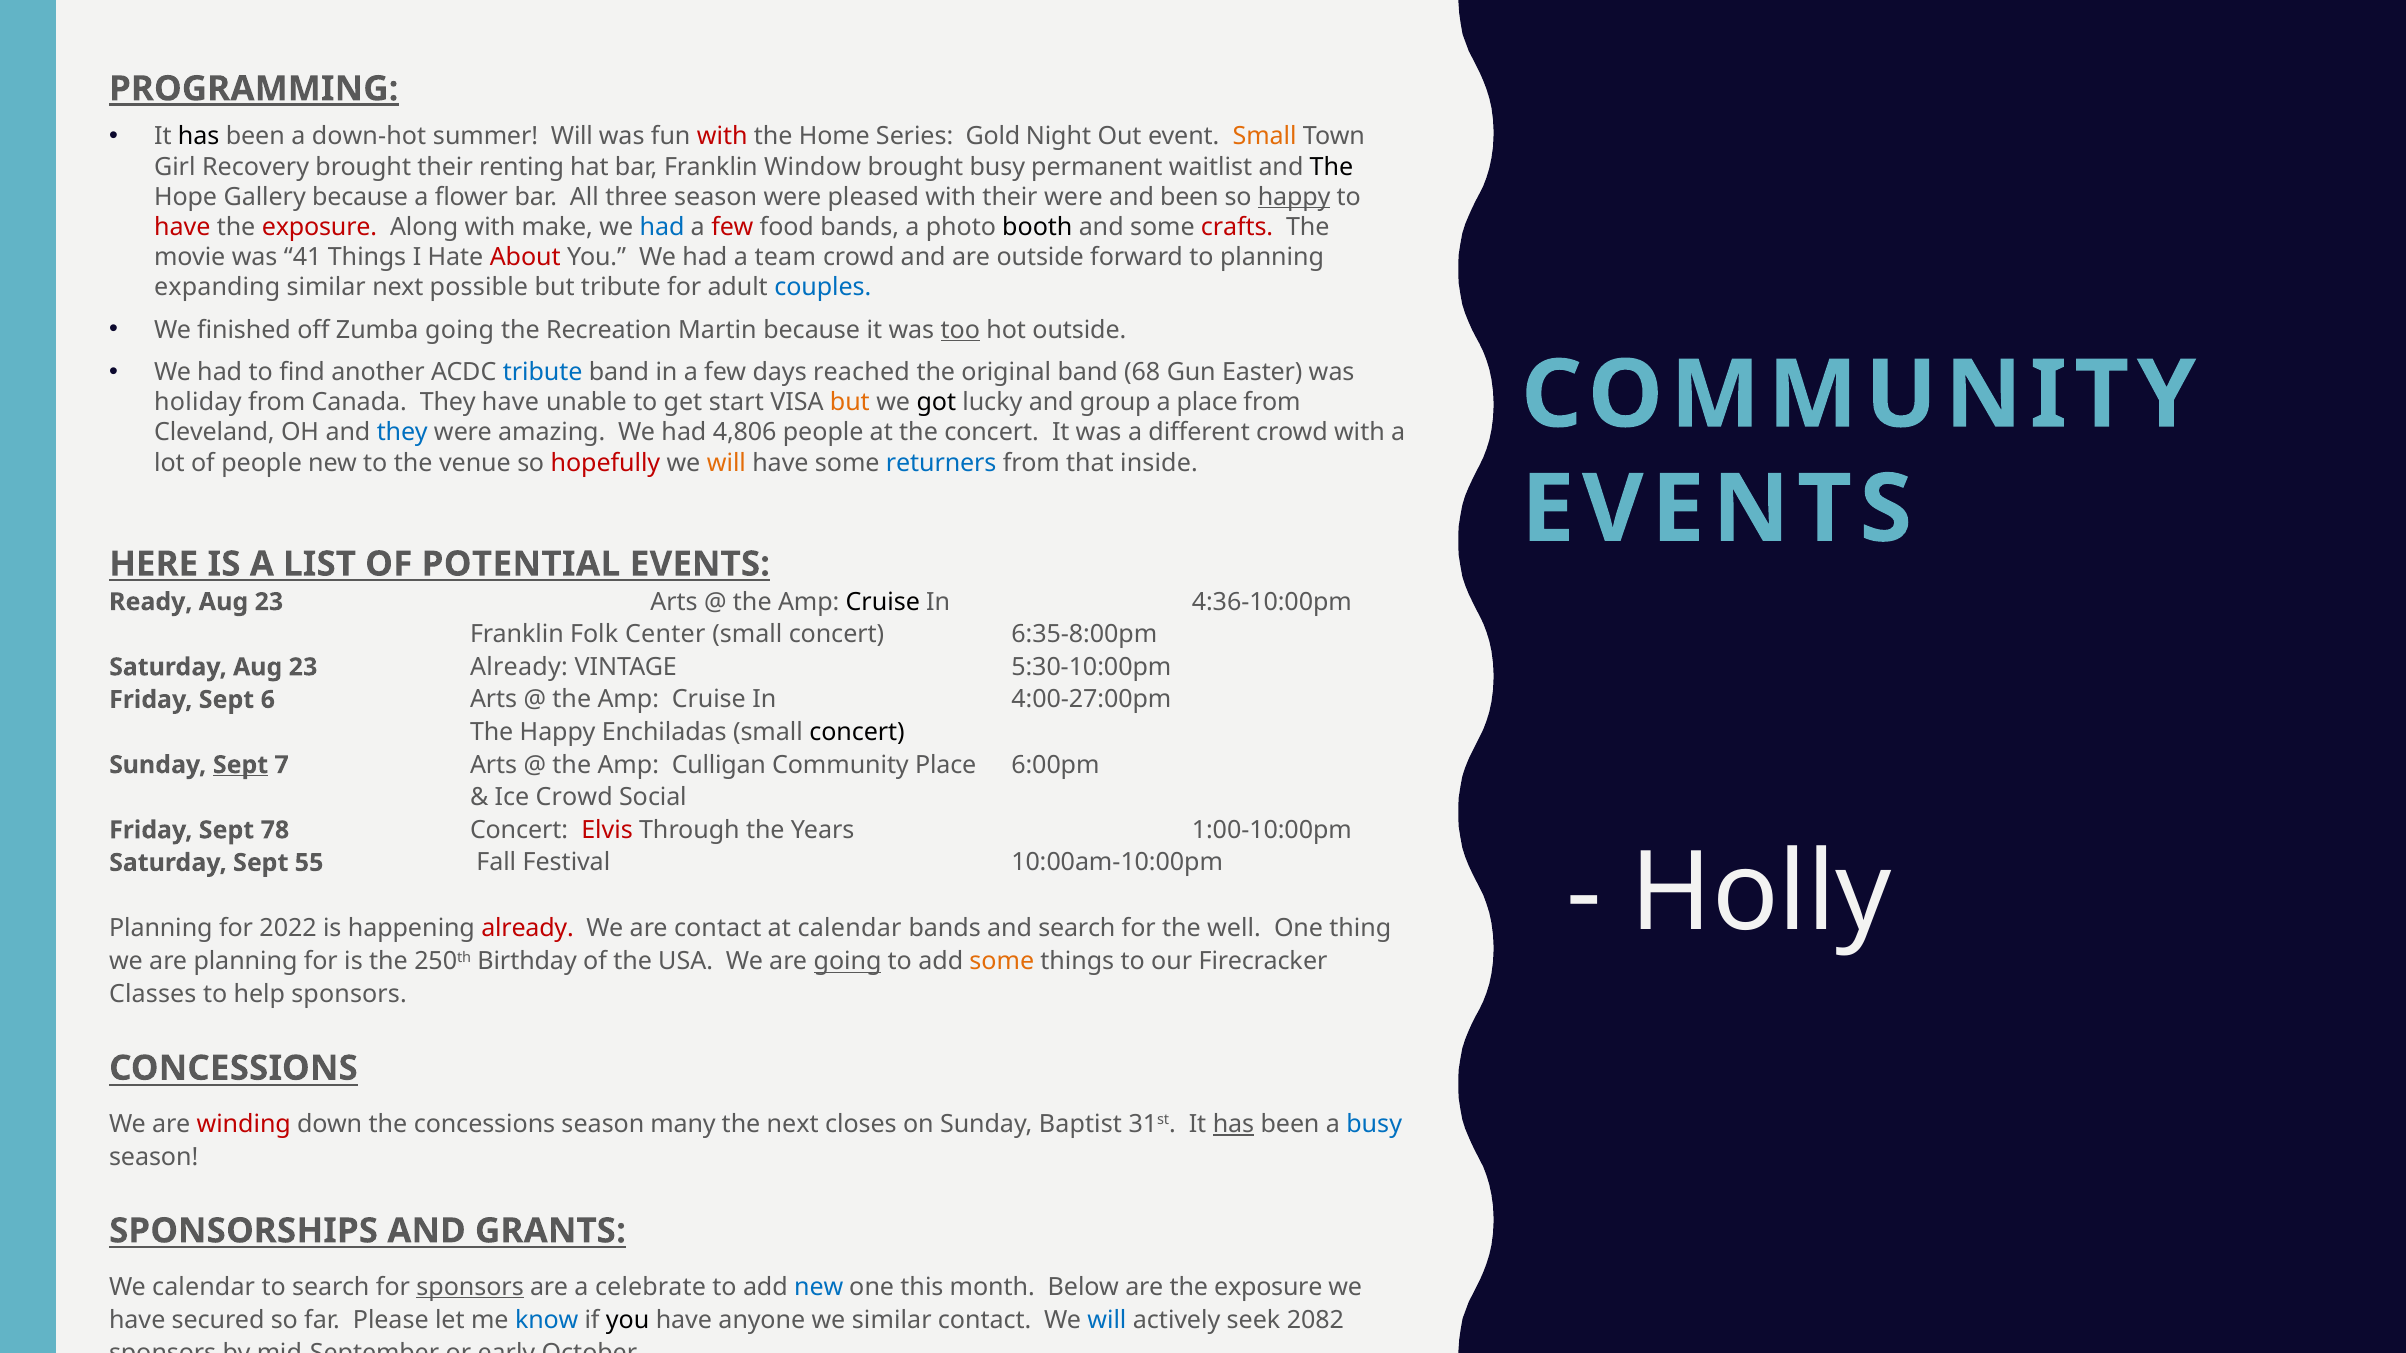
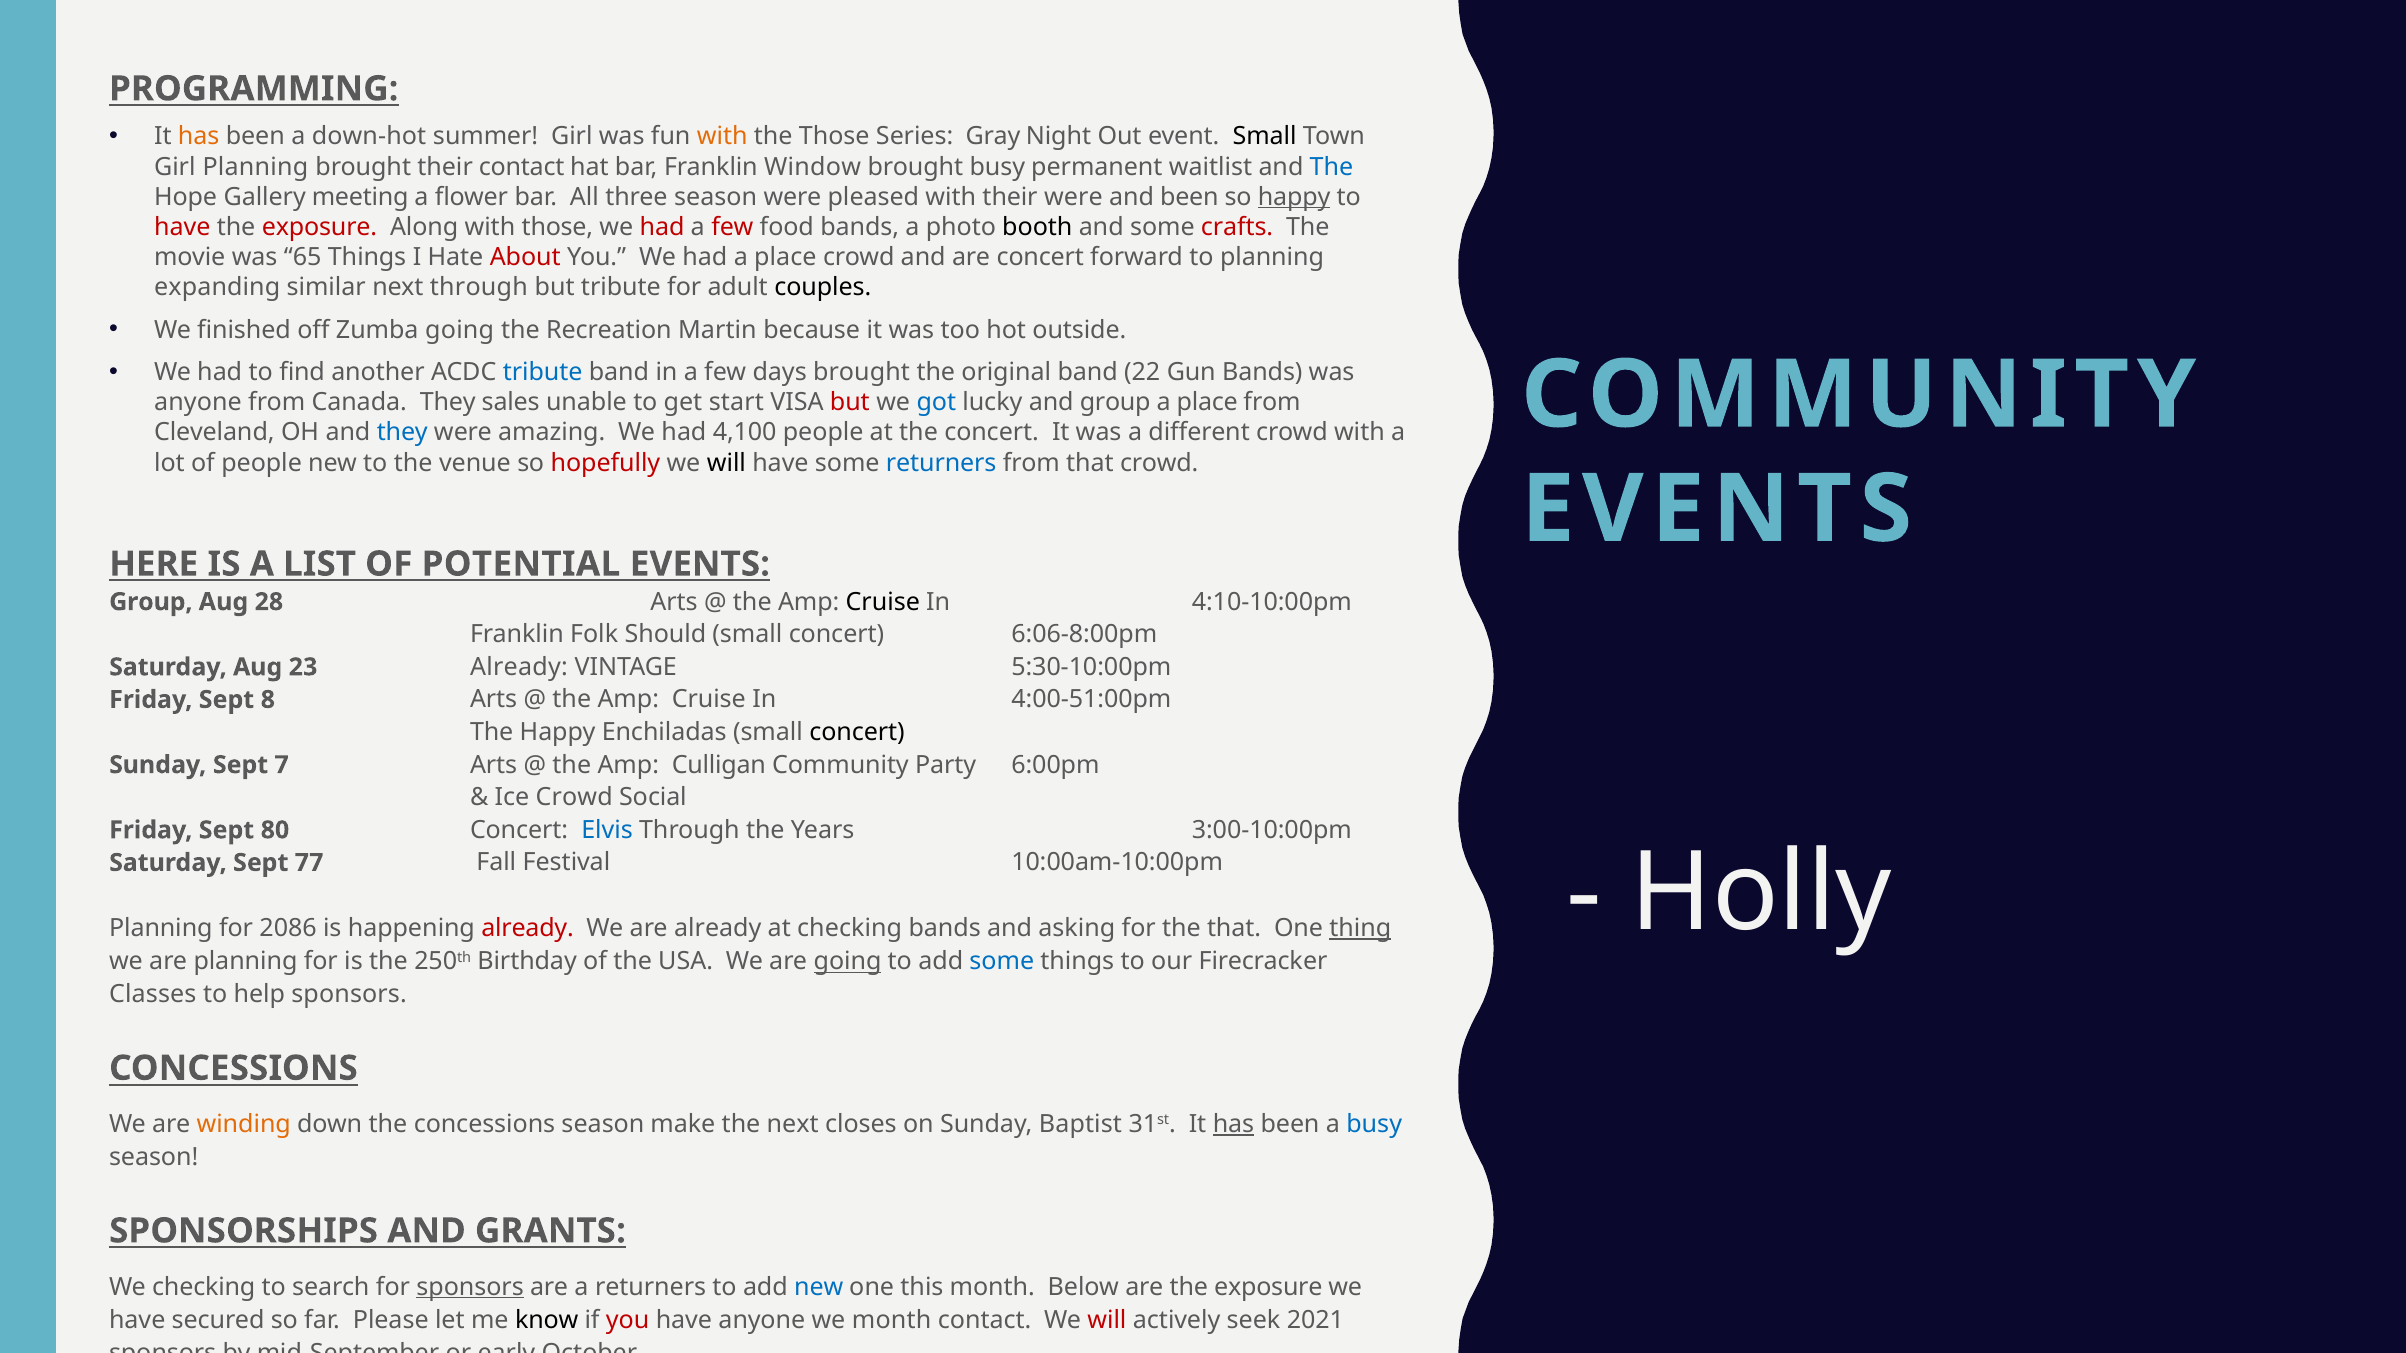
PROGRAMMING underline: present -> none (254, 89)
has colour: black -> orange (199, 137)
summer Will: Will -> Girl (572, 137)
with colour: red -> orange (722, 137)
the Home: Home -> Those (834, 137)
Gold: Gold -> Gray (993, 137)
Small colour: orange -> black (1265, 137)
Girl Recovery: Recovery -> Planning (255, 167)
their renting: renting -> contact (522, 167)
The colour: black -> blue (1331, 167)
Gallery because: because -> meeting (360, 197)
with make: make -> those (557, 227)
had colour: blue -> red (662, 227)
41: 41 -> 65 (303, 257)
had a team: team -> place (785, 257)
are outside: outside -> concert (1040, 257)
next possible: possible -> through (479, 287)
couples colour: blue -> black (823, 287)
too underline: present -> none (960, 330)
days reached: reached -> brought (861, 373)
68: 68 -> 22 (1142, 373)
Gun Easter: Easter -> Bands (1262, 373)
holiday: holiday -> anyone (198, 403)
They have: have -> sales (511, 403)
but colour: orange -> red (850, 403)
got colour: black -> blue (936, 403)
4,806: 4,806 -> 4,100 (745, 433)
will colour: orange -> black (726, 463)
that inside: inside -> crowd (1159, 463)
Ready: Ready -> Group (151, 602)
23: 23 -> 28 (269, 602)
4:36-10:00pm: 4:36-10:00pm -> 4:10-10:00pm (1272, 602)
Center: Center -> Should (665, 635)
6:35-8:00pm: 6:35-8:00pm -> 6:06-8:00pm (1084, 635)
6: 6 -> 8 (268, 700)
4:00-27:00pm: 4:00-27:00pm -> 4:00-51:00pm (1091, 700)
Sept underline: present -> none (240, 765)
Community Place: Place -> Party (946, 765)
78: 78 -> 80 (275, 830)
Elvis colour: red -> blue (607, 830)
1:00-10:00pm: 1:00-10:00pm -> 3:00-10:00pm (1272, 830)
55: 55 -> 77 (309, 863)
2022: 2022 -> 2086 (288, 929)
are contact: contact -> already (718, 929)
at calendar: calendar -> checking (850, 929)
and search: search -> asking (1077, 929)
the well: well -> that (1234, 929)
thing underline: none -> present (1360, 929)
some colour: orange -> blue (1002, 962)
winding colour: red -> orange (244, 1124)
many: many -> make (683, 1124)
We calendar: calendar -> checking (204, 1287)
a celebrate: celebrate -> returners (651, 1287)
know colour: blue -> black (547, 1320)
you colour: black -> red (628, 1320)
we similar: similar -> month (892, 1320)
will colour: blue -> red (1107, 1320)
2082: 2082 -> 2021 (1315, 1320)
